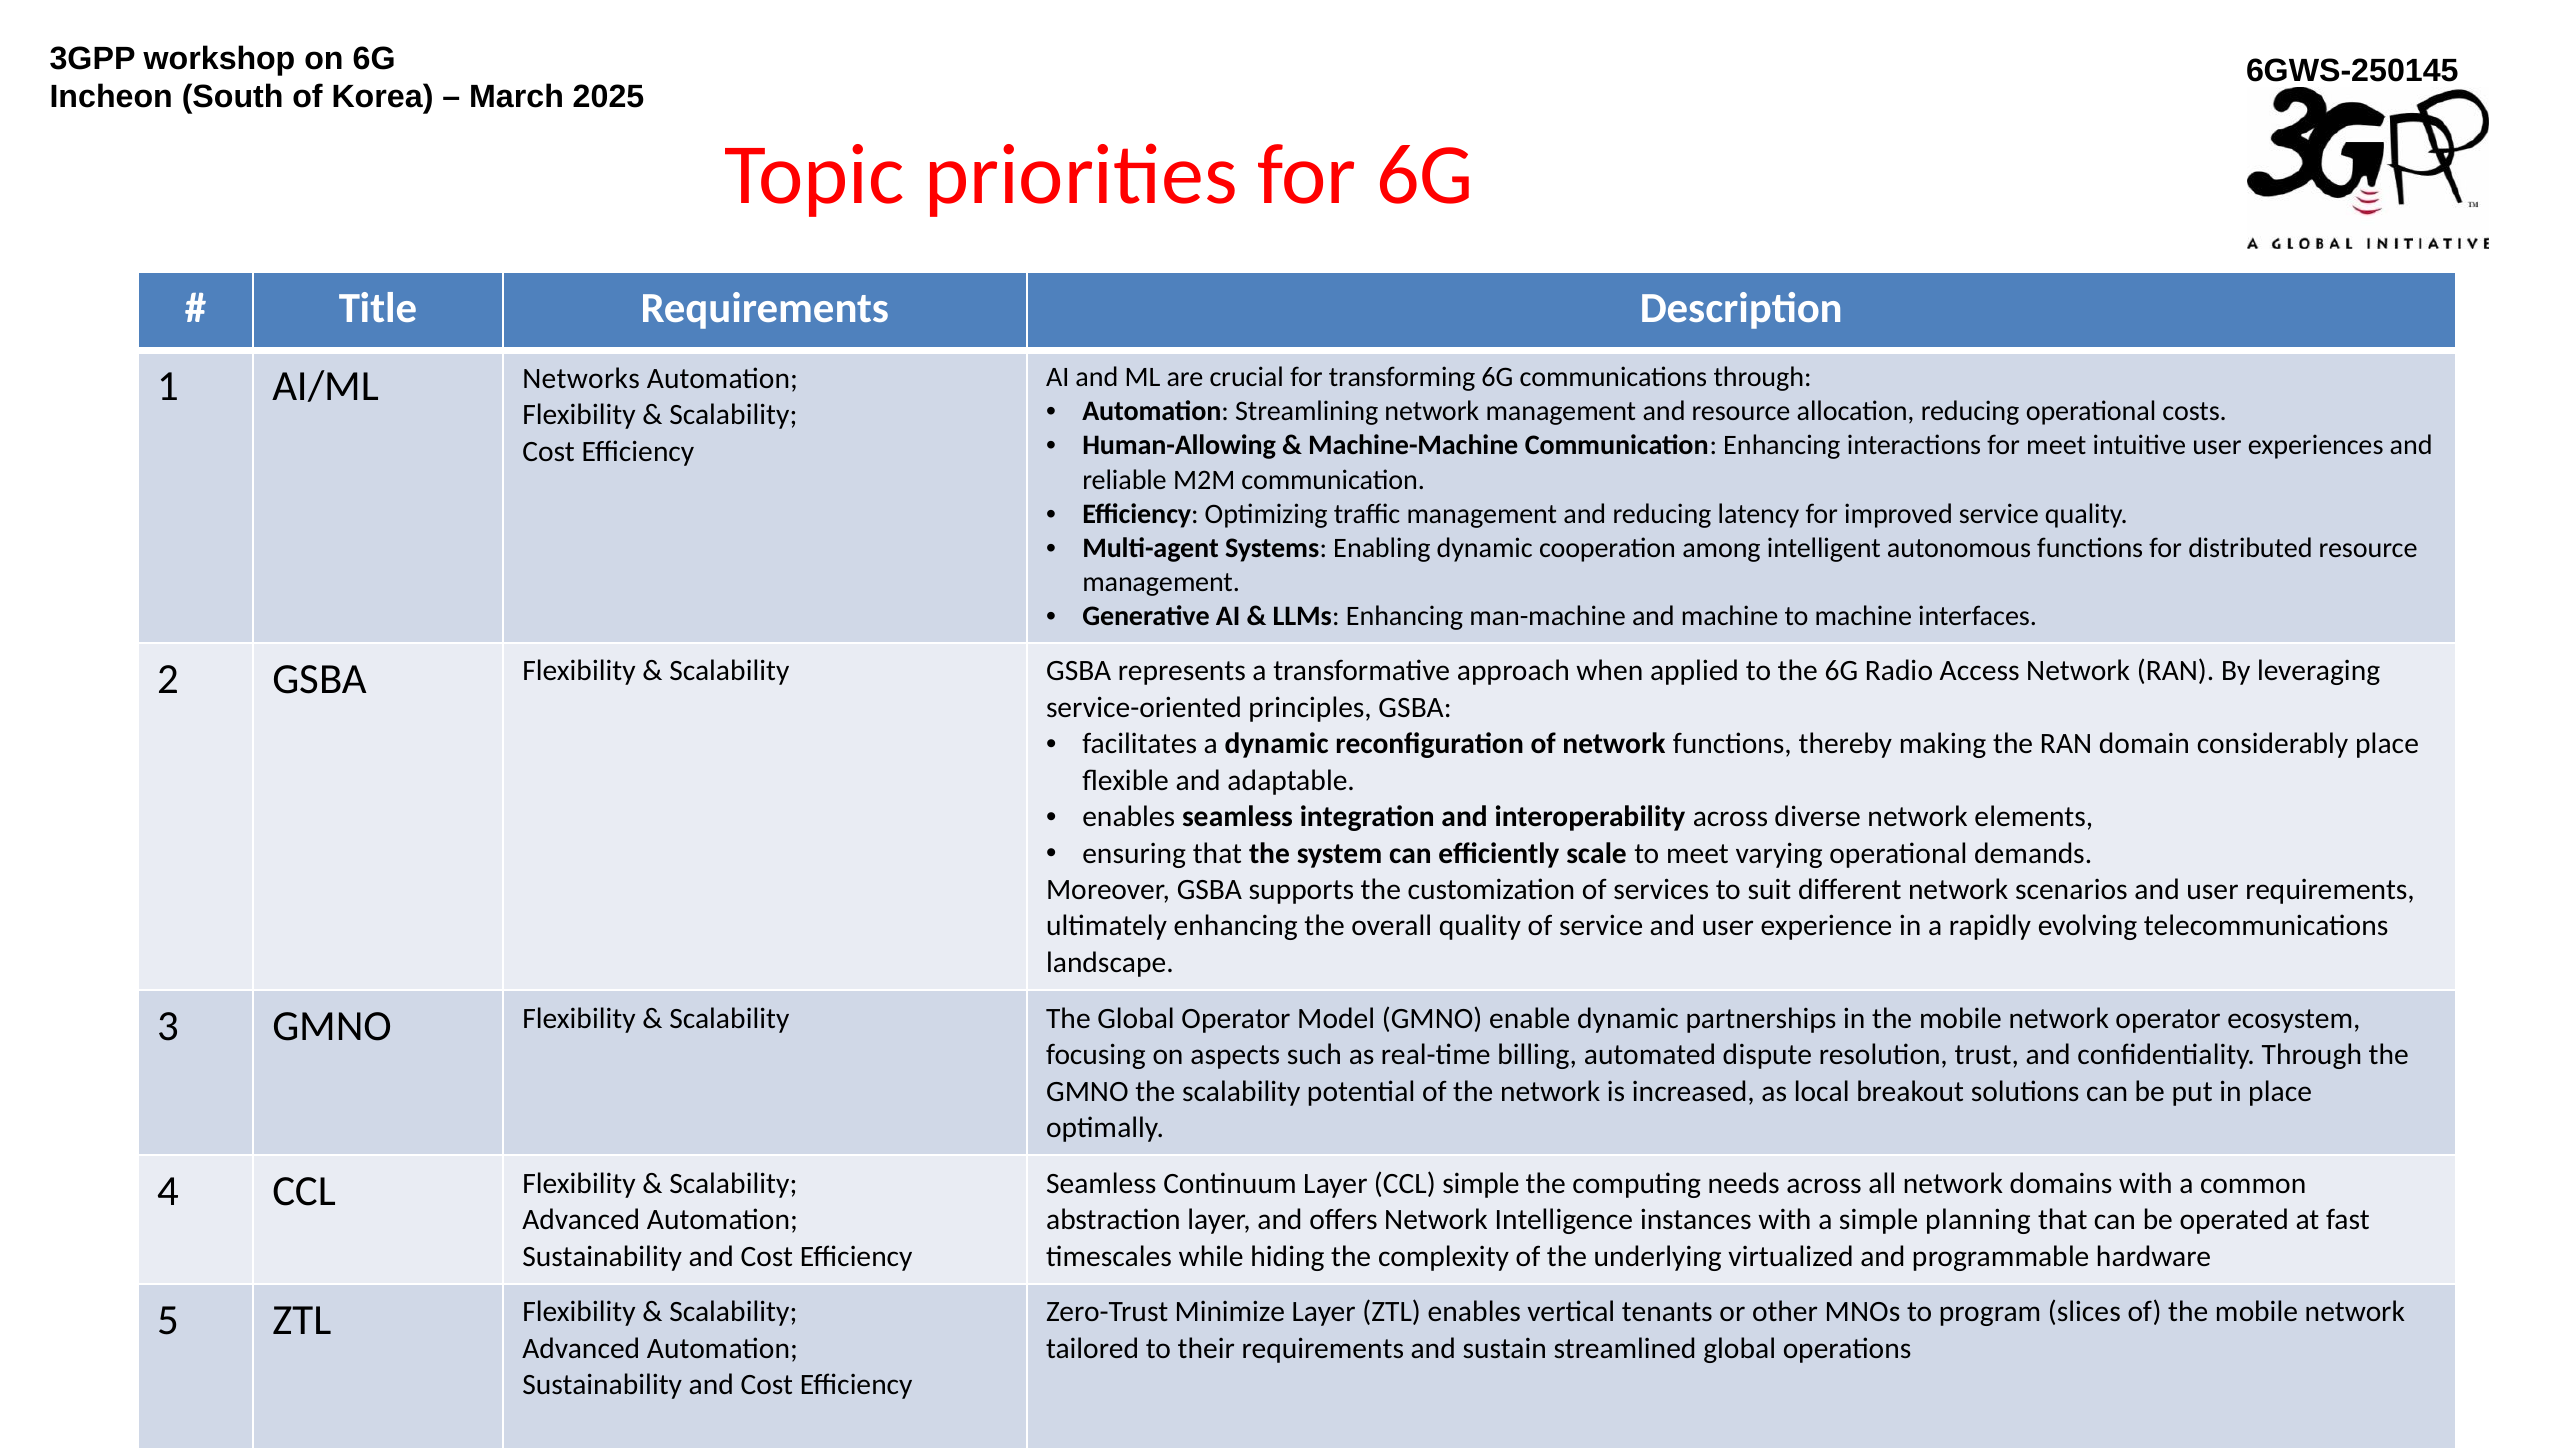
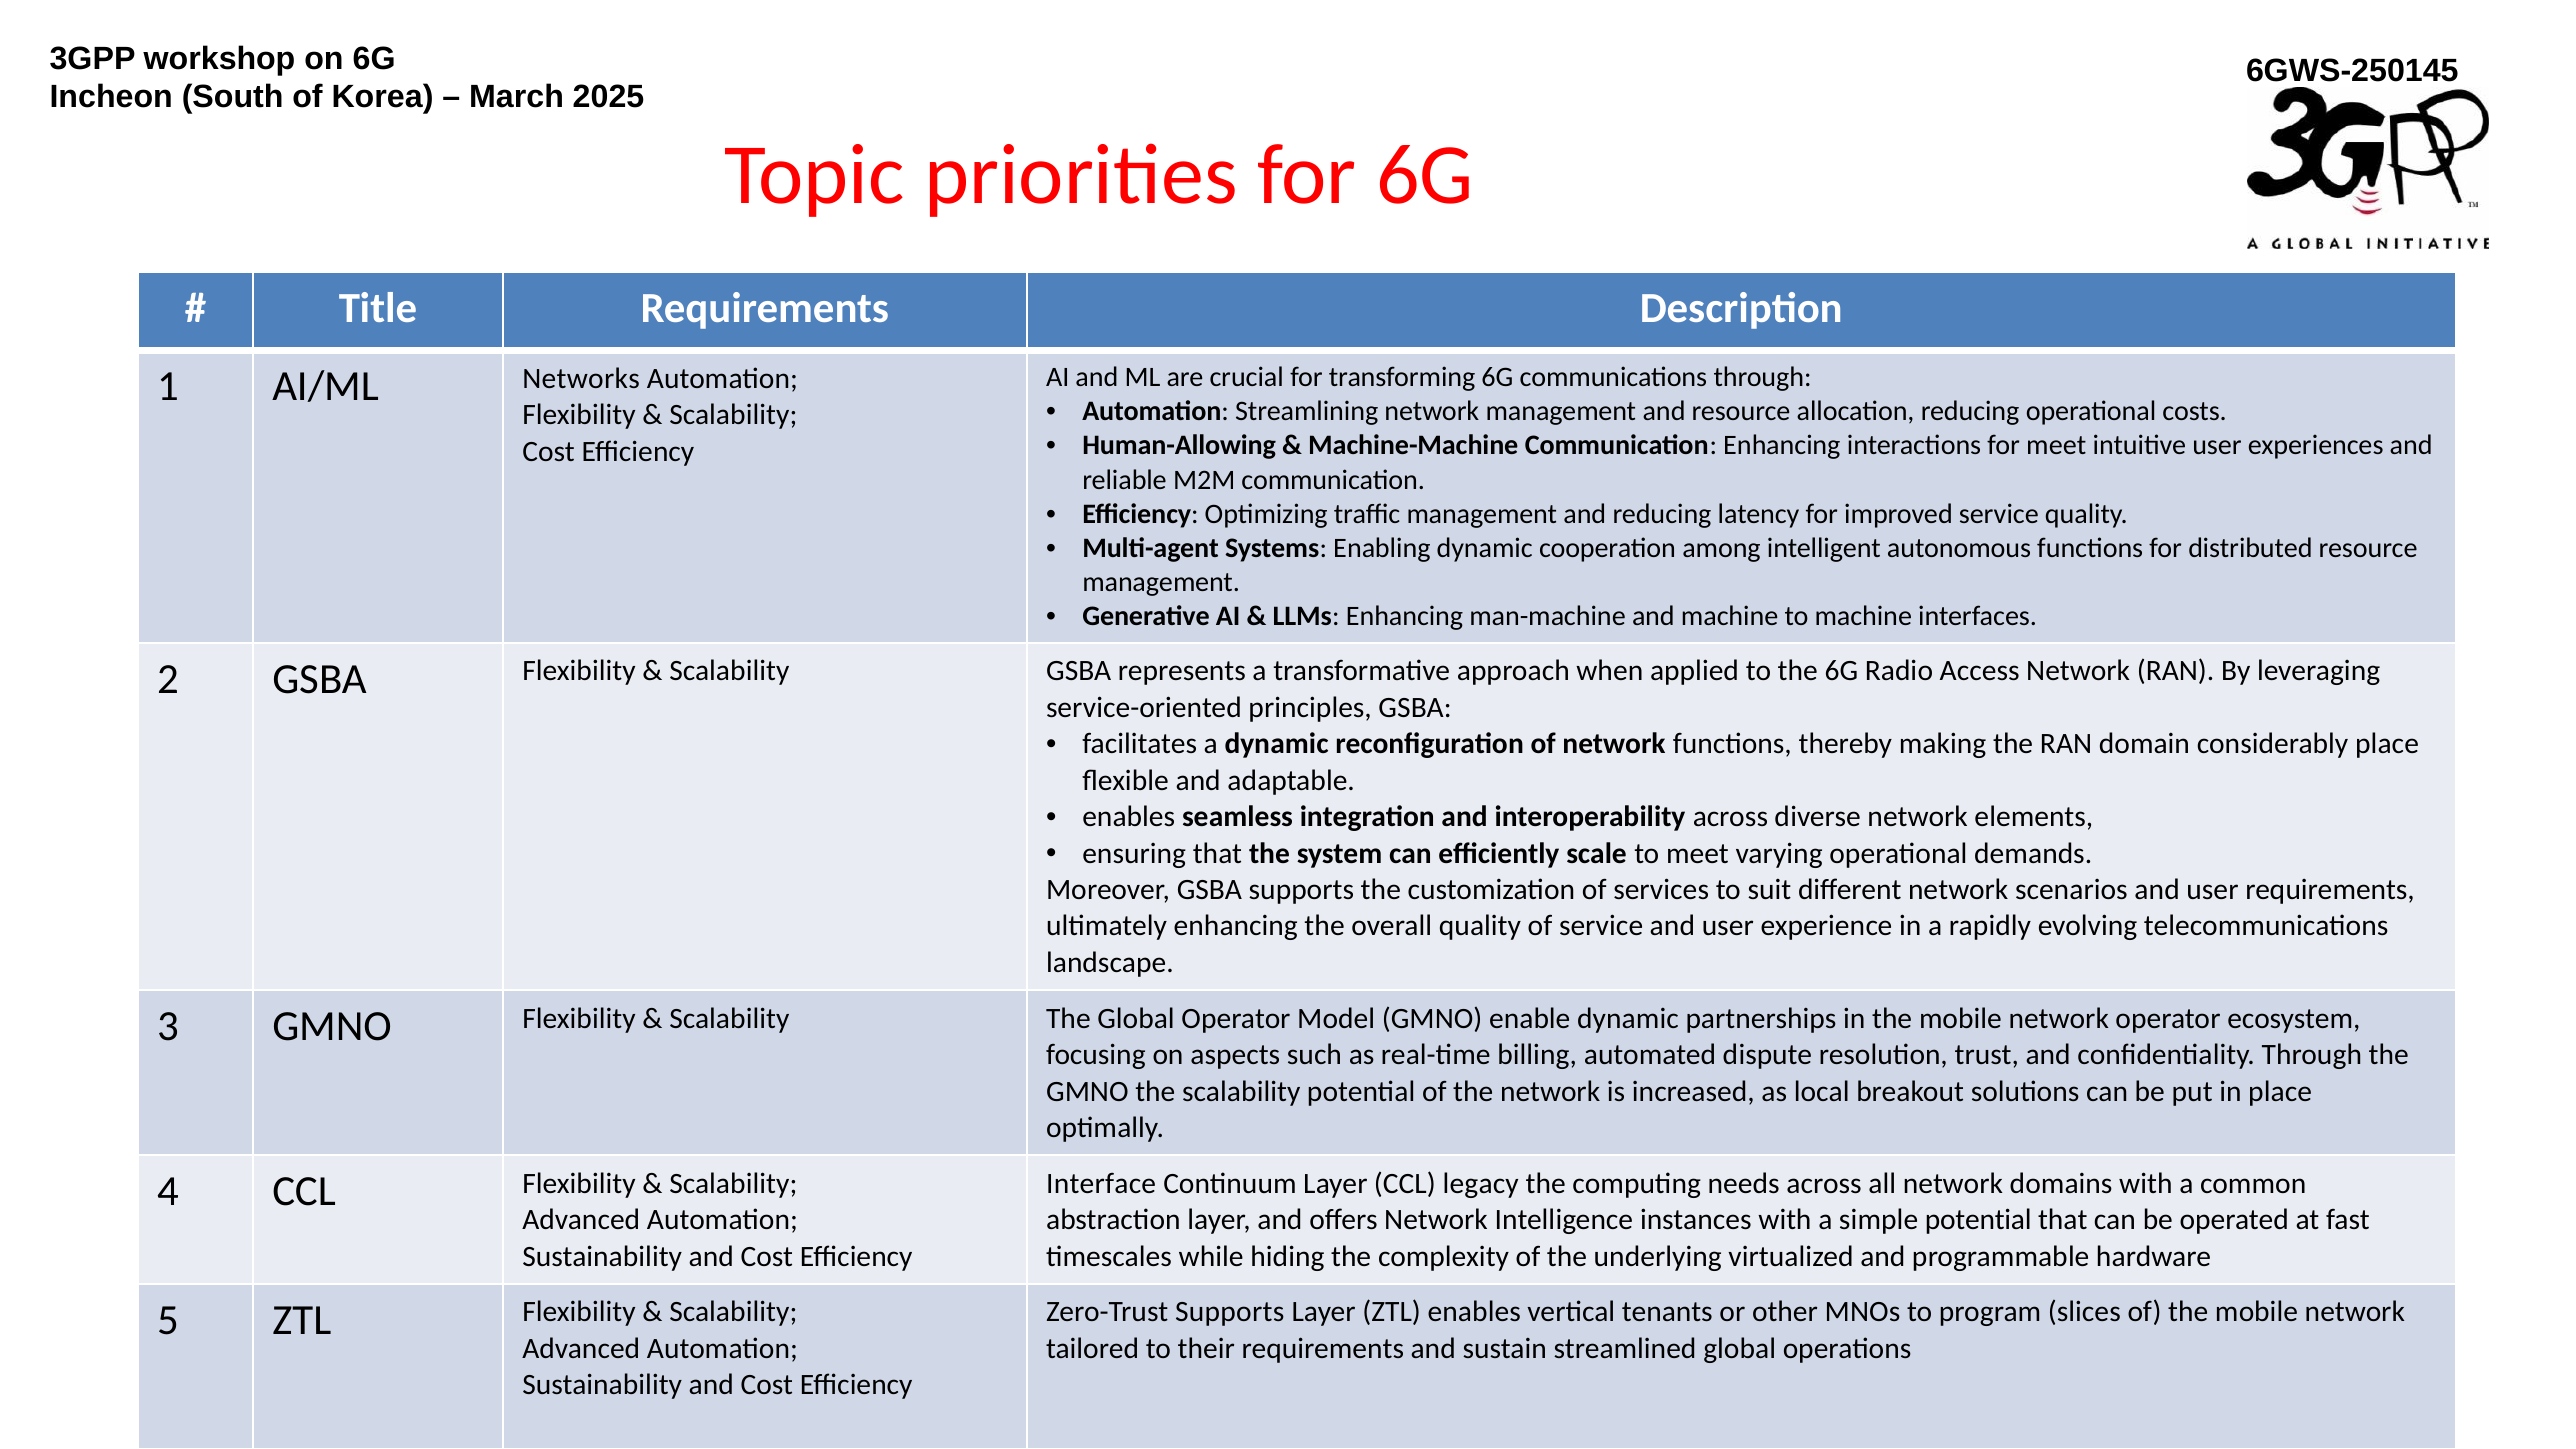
Seamless: Seamless -> Interface (1101, 1184)
CCL simple: simple -> legacy (1481, 1184)
simple planning: planning -> potential (1978, 1220)
Zero-Trust Minimize: Minimize -> Supports (1230, 1312)
